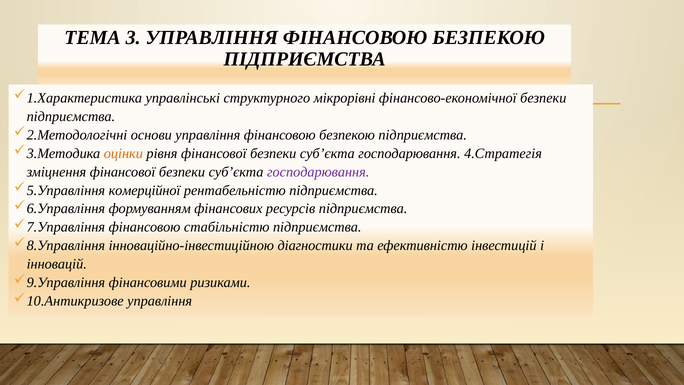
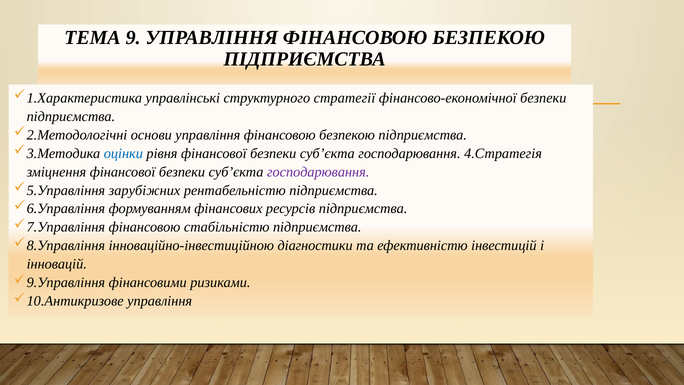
3: 3 -> 9 (133, 38)
мікрорівні: мікрорівні -> стратегії (345, 98)
оцінки colour: orange -> blue (123, 153)
комерційної: комерційної -> зарубіжних (144, 190)
